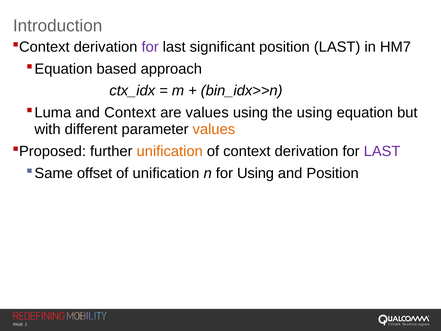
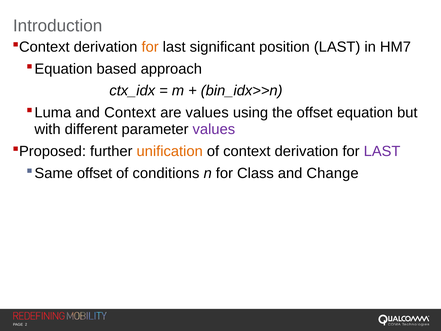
for colour: purple -> orange (150, 47)
the using: using -> offset (315, 113)
values colour: orange -> purple (214, 129)
of unification: unification -> conditions (166, 173)
for Using: Using -> Class (255, 173)
and Position: Position -> Change (333, 173)
